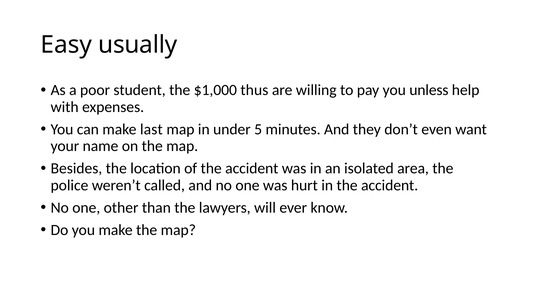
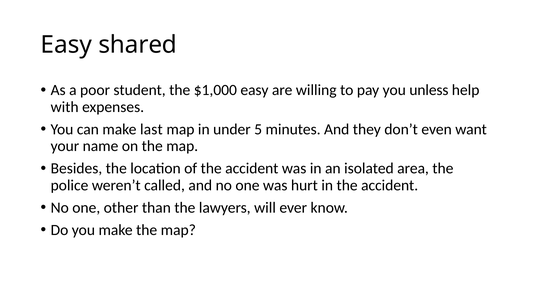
usually: usually -> shared (138, 45)
$1,000 thus: thus -> easy (254, 90)
